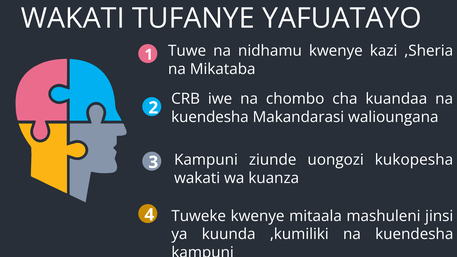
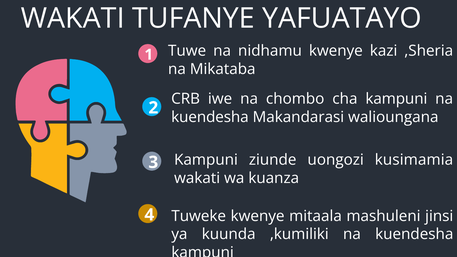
cha kuandaa: kuandaa -> kampuni (396, 99)
kukopesha: kukopesha -> kusimamia (414, 160)
